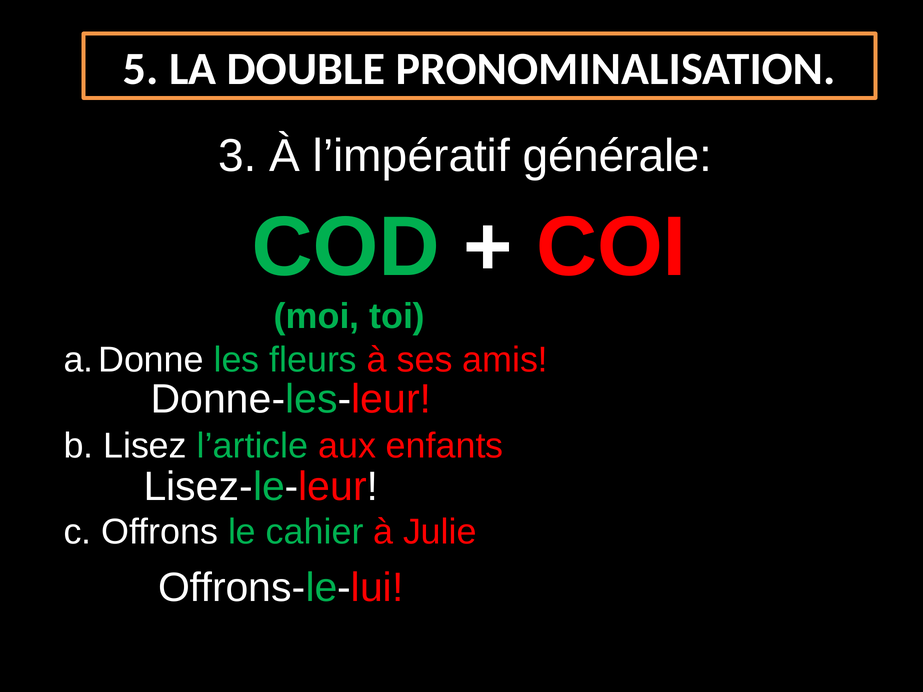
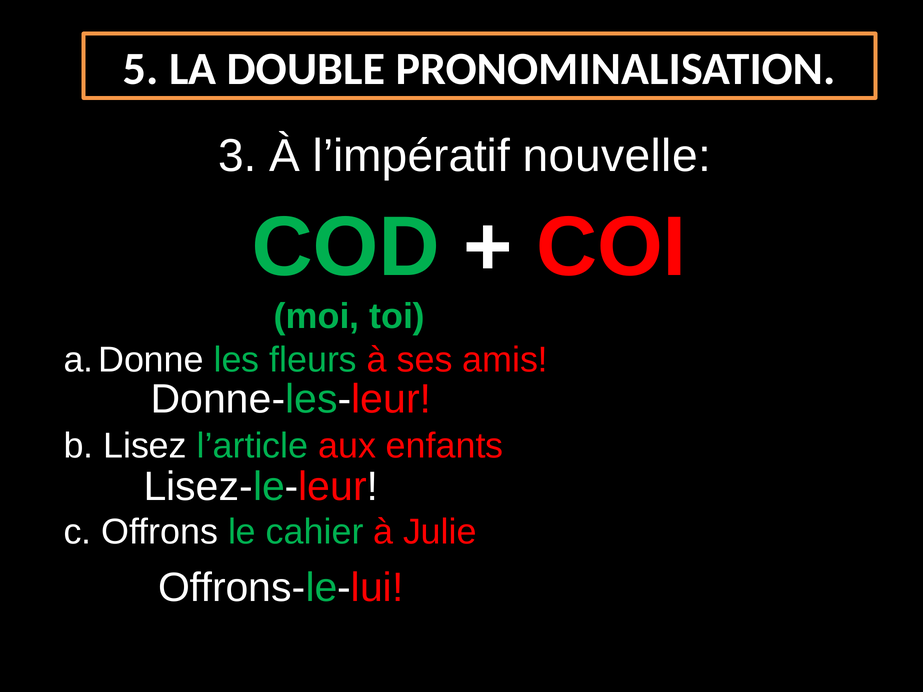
générale: générale -> nouvelle (617, 156)
